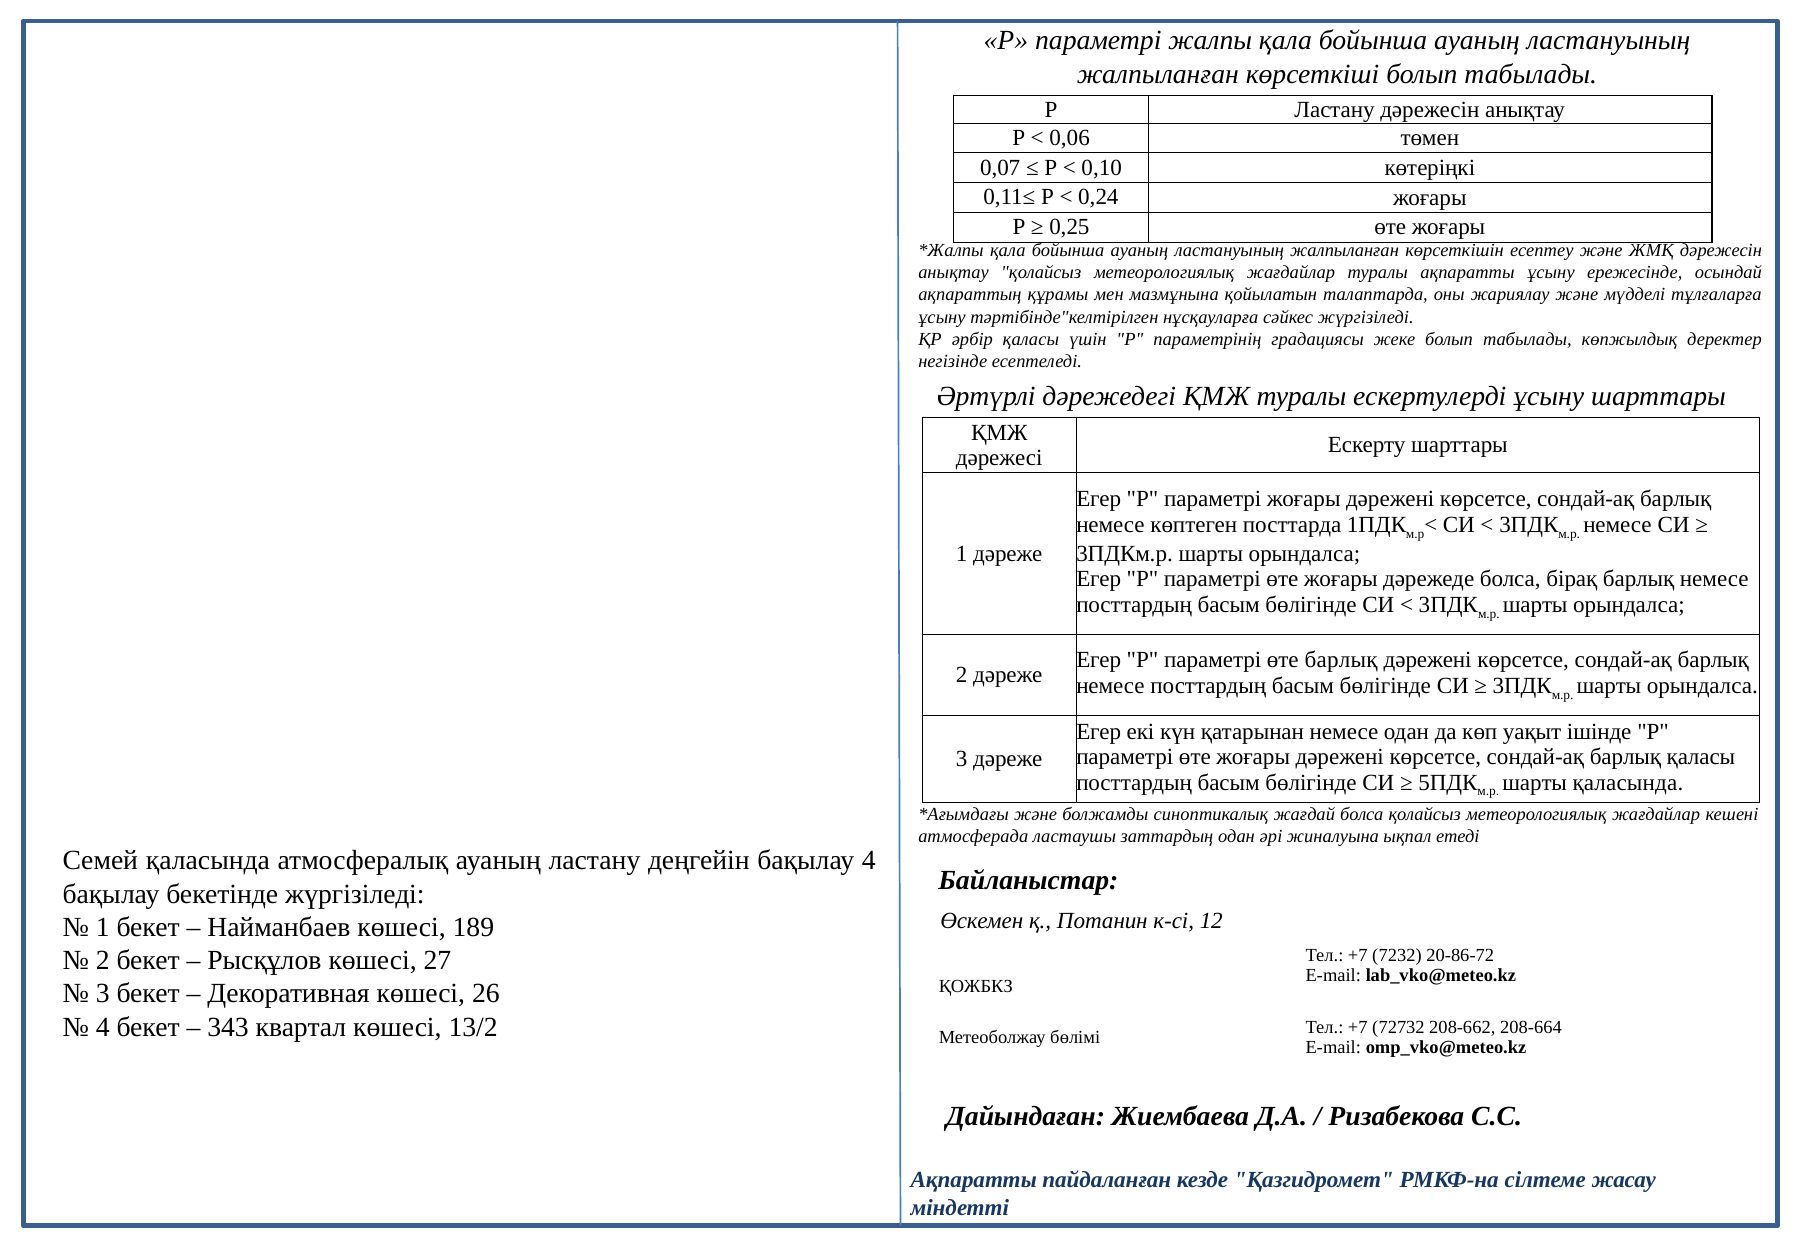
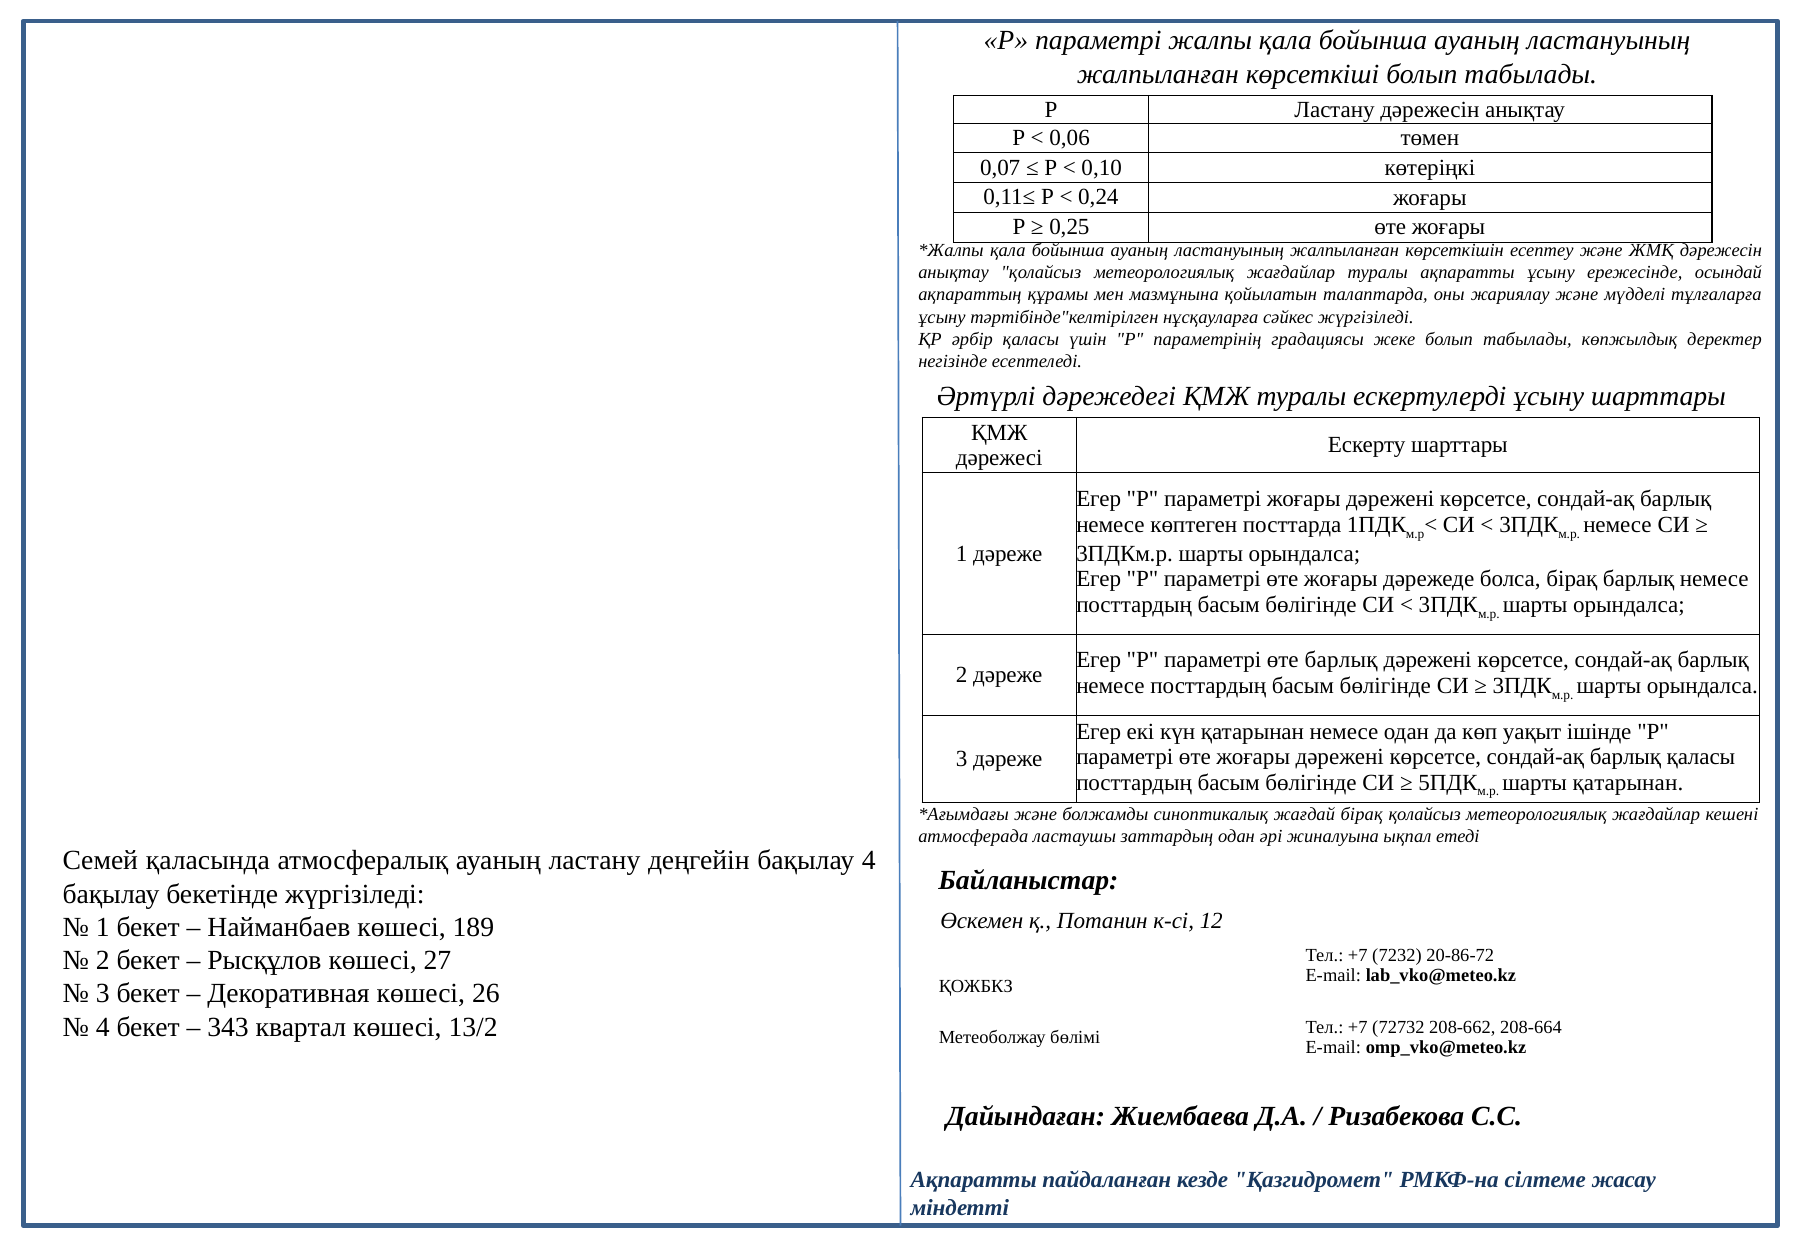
шарты қаласында: қаласында -> қатарынан (1628, 782)
жағдай болса: болса -> бірақ (1362, 814)
